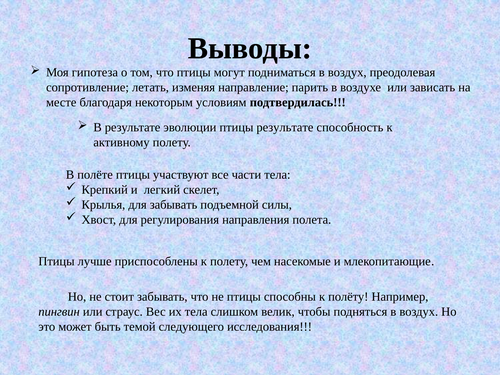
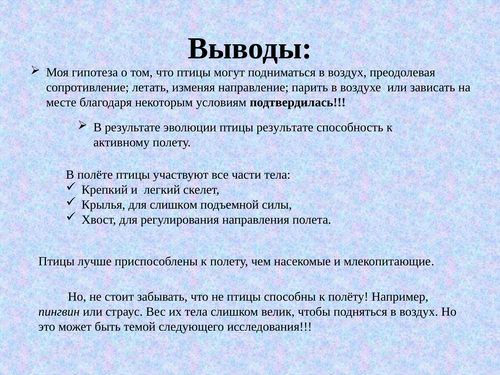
для забывать: забывать -> слишком (174, 205)
